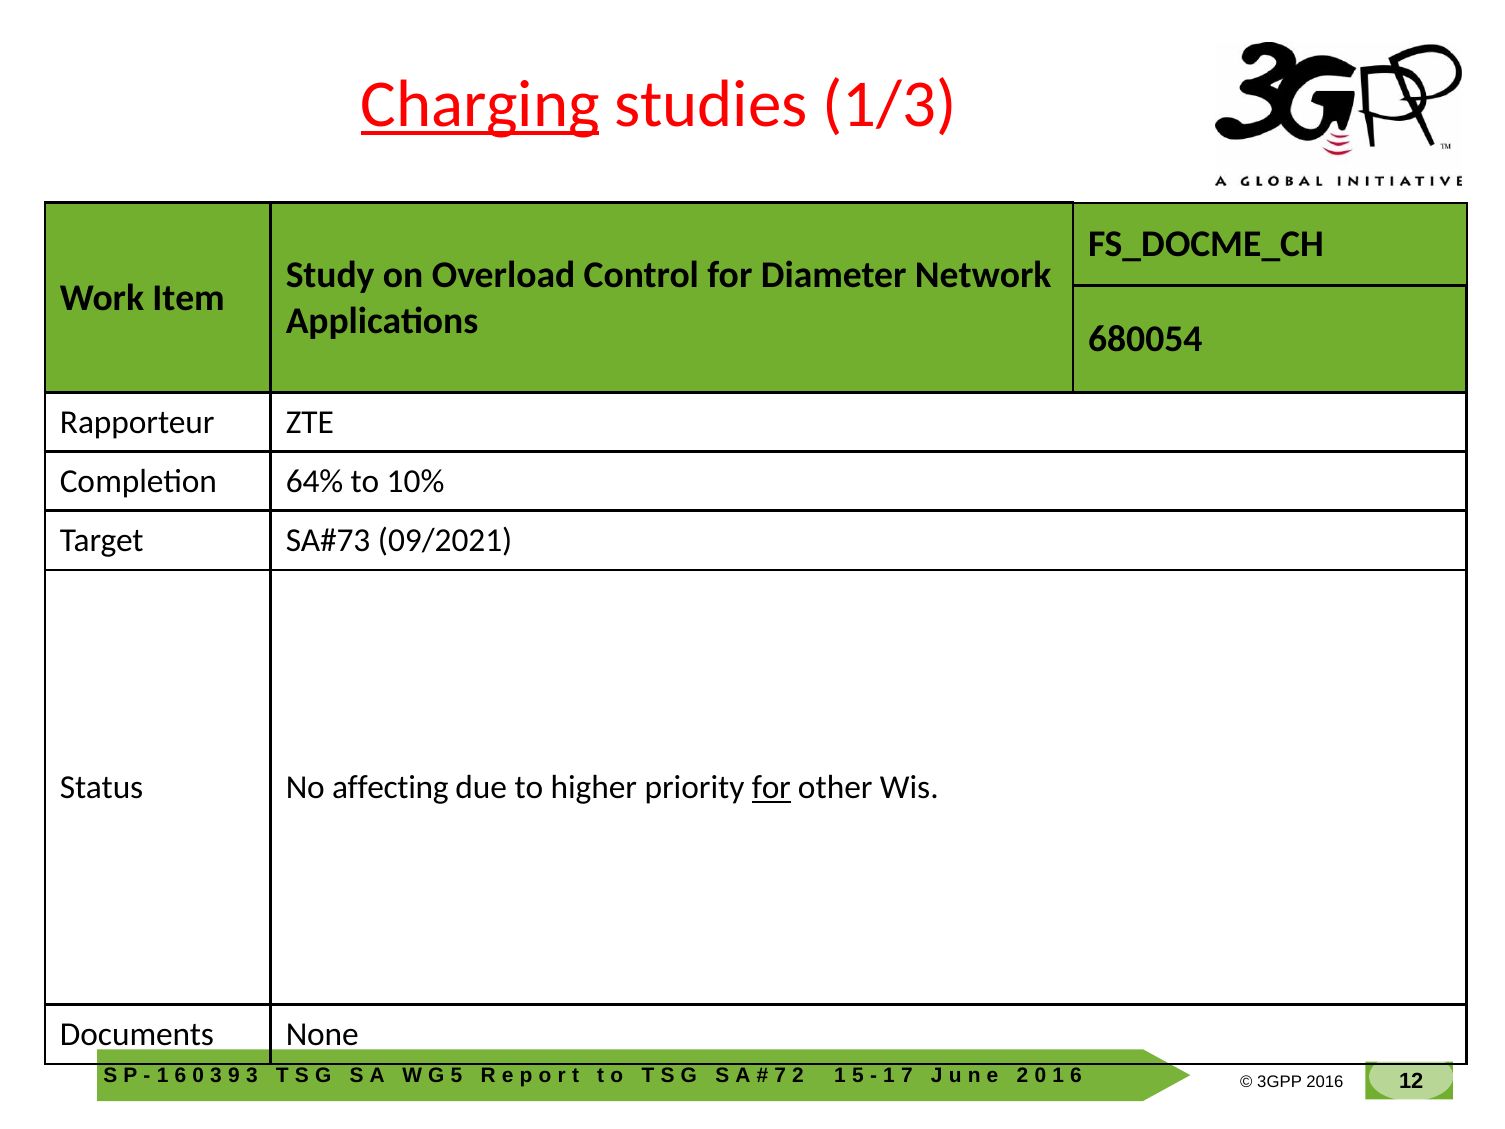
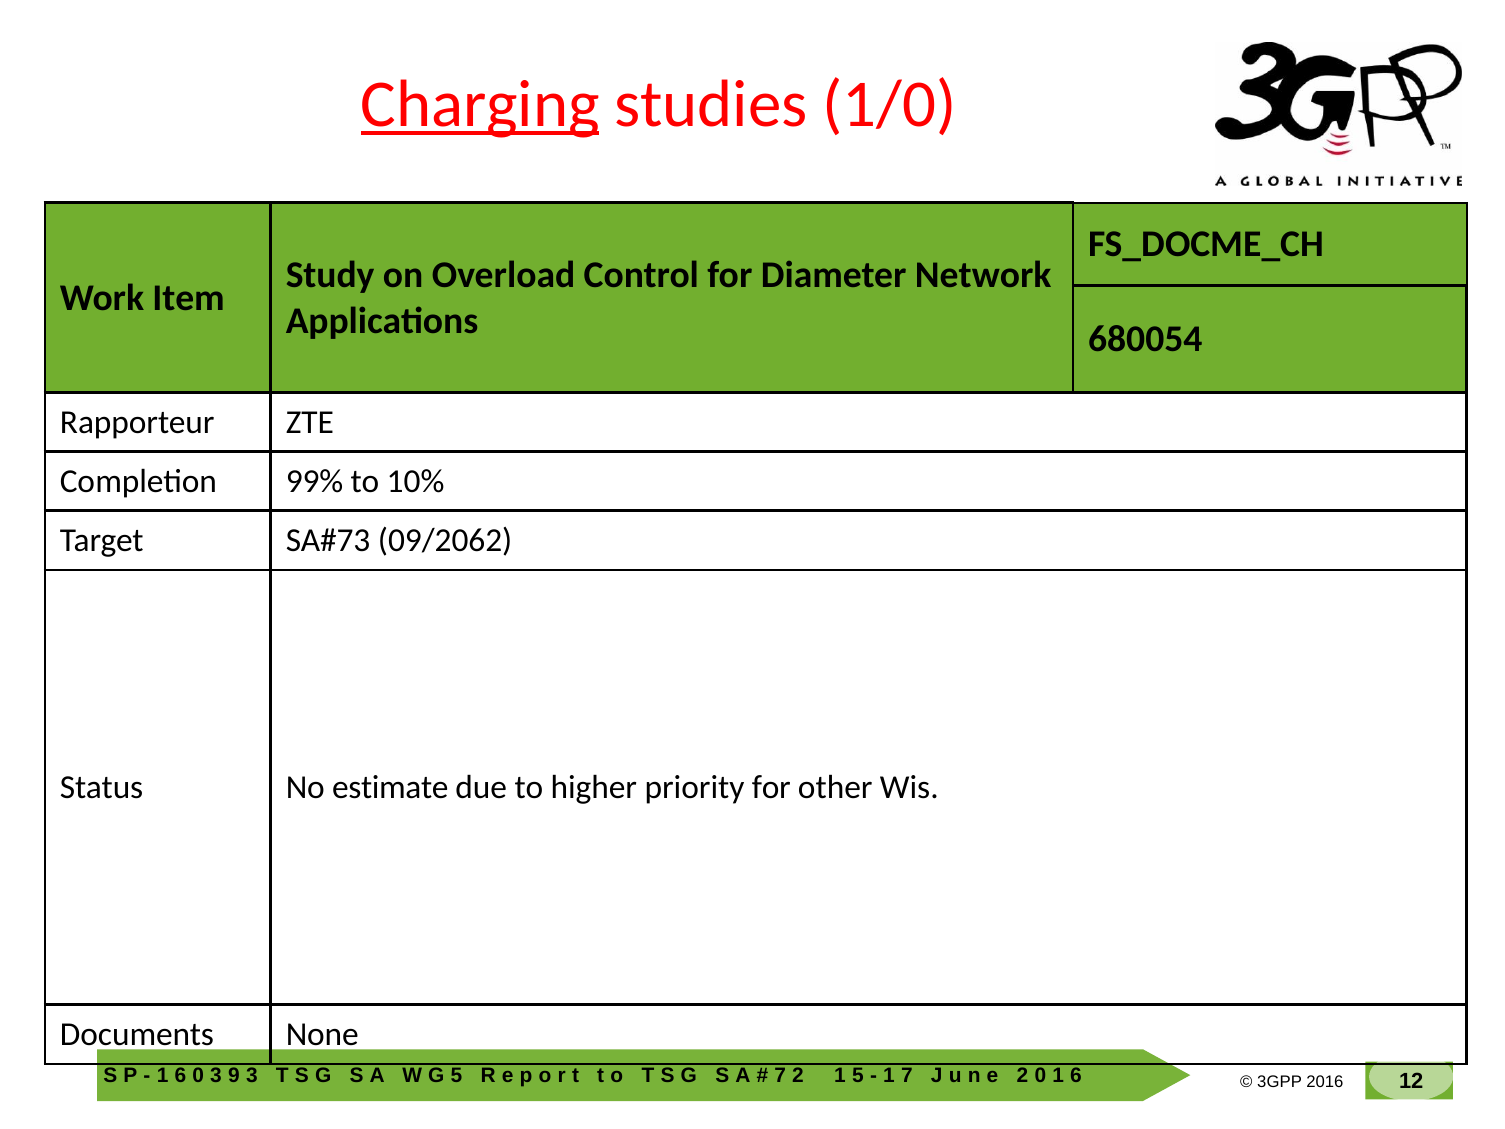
1/3: 1/3 -> 1/0 (890, 104)
64%: 64% -> 99% (315, 481)
09/2021: 09/2021 -> 09/2062 (445, 541)
affecting: affecting -> estimate (390, 787)
for underline: present -> none (771, 787)
